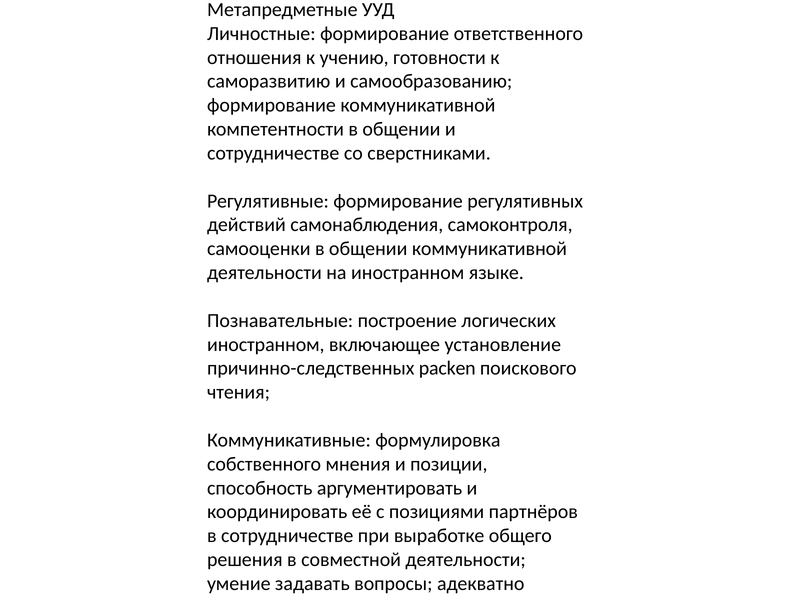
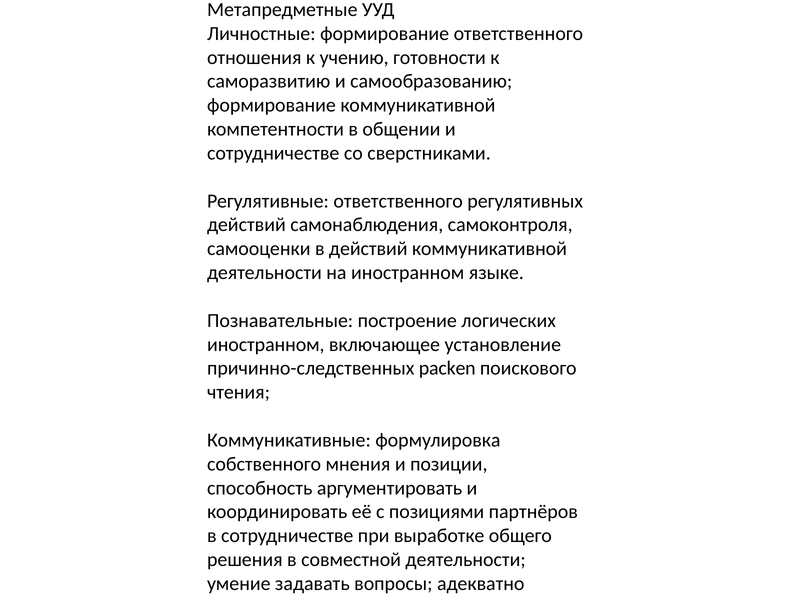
Регулятивные формирование: формирование -> ответственного (398, 201)
самооценки в общении: общении -> действий (368, 249)
